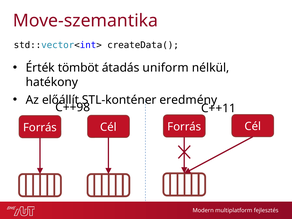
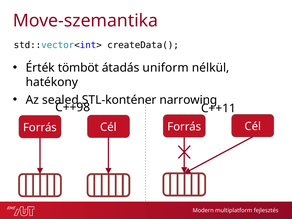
előállít: előállít -> sealed (60, 100)
eredmény: eredmény -> narrowing (188, 100)
